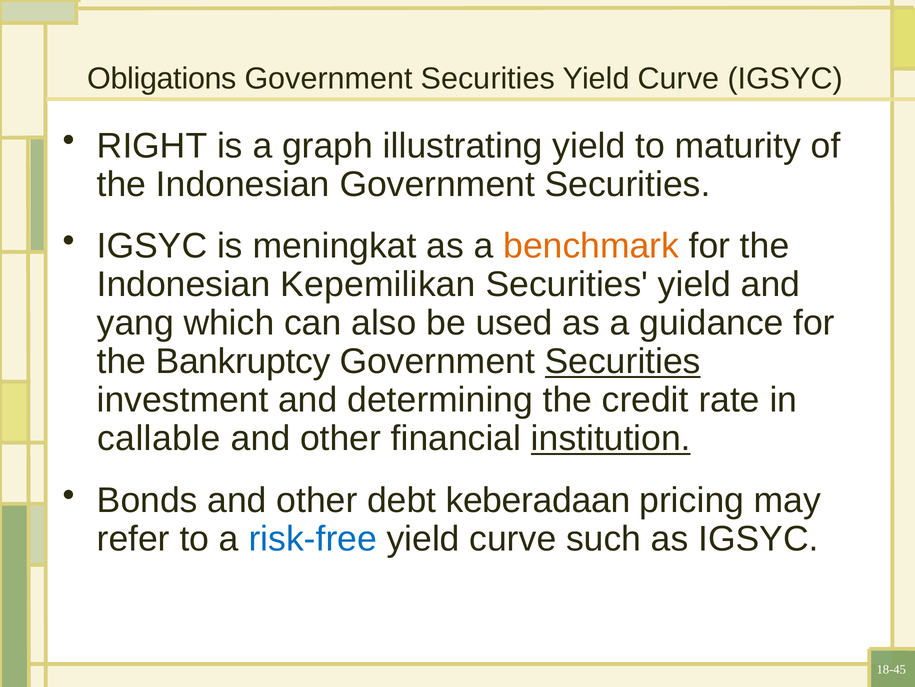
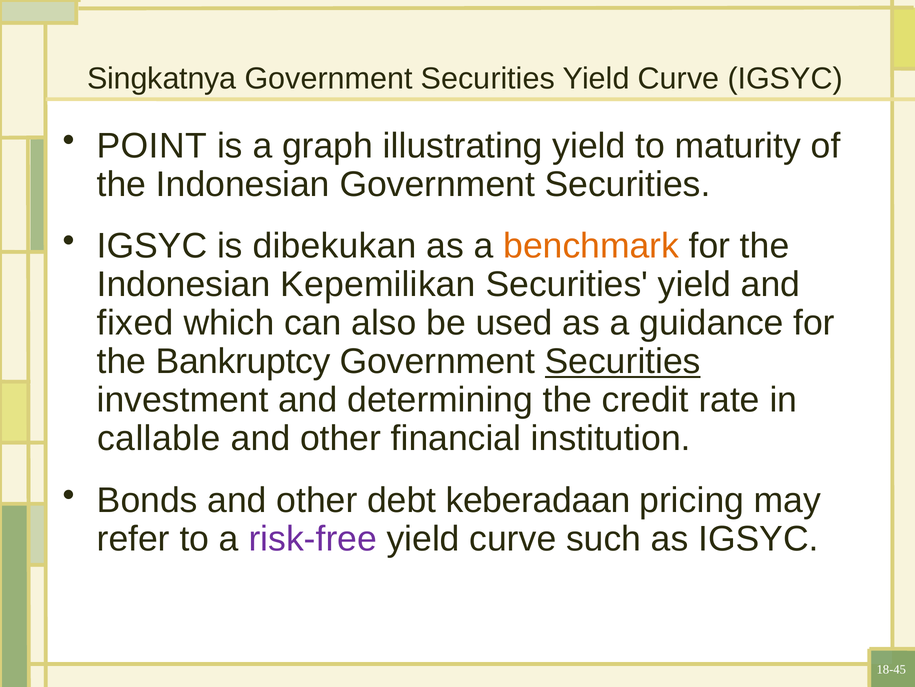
Obligations: Obligations -> Singkatnya (162, 78)
RIGHT: RIGHT -> POINT (152, 146)
meningkat: meningkat -> dibekukan (334, 246)
yang: yang -> fixed (135, 323)
institution underline: present -> none (611, 438)
risk-free colour: blue -> purple (313, 538)
